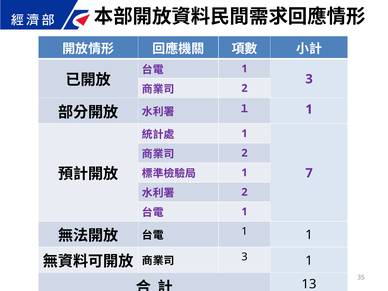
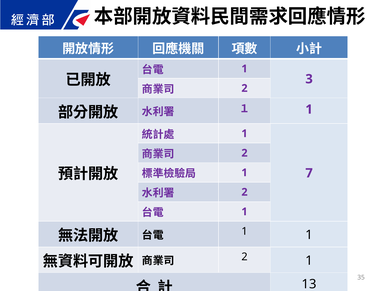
3: 3 -> 2 (244, 257)
